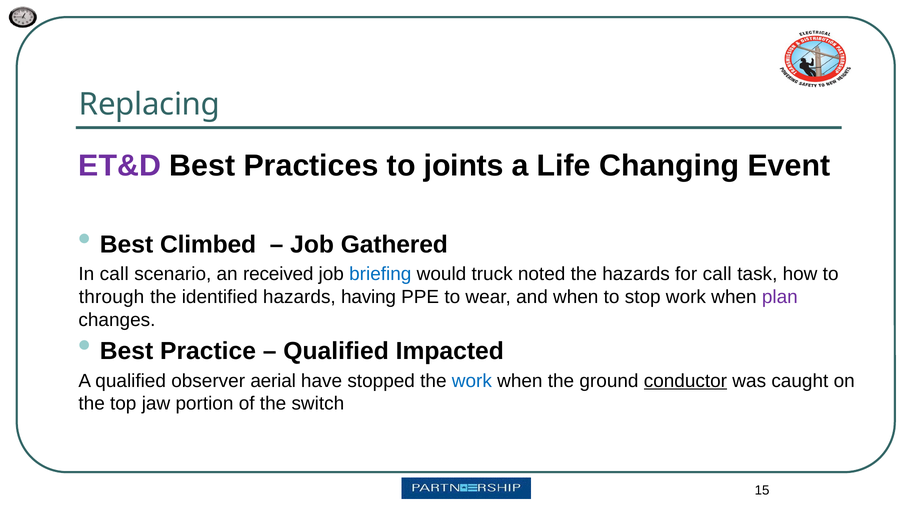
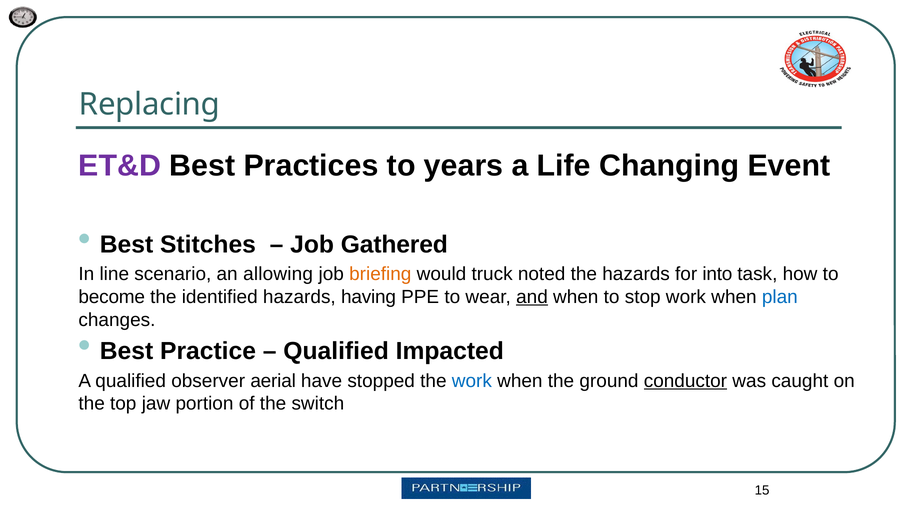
joints: joints -> years (464, 166)
Climbed: Climbed -> Stitches (208, 245)
In call: call -> line (114, 274)
received: received -> allowing (278, 274)
briefing colour: blue -> orange (380, 274)
for call: call -> into (717, 274)
through: through -> become (112, 297)
and underline: none -> present (532, 297)
plan colour: purple -> blue (780, 297)
